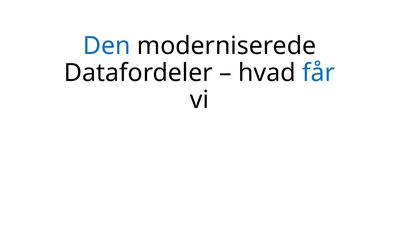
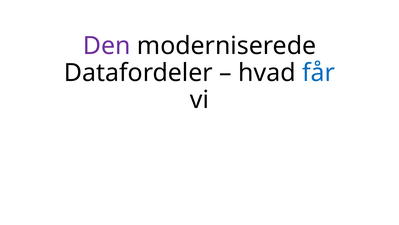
Den colour: blue -> purple (107, 46)
